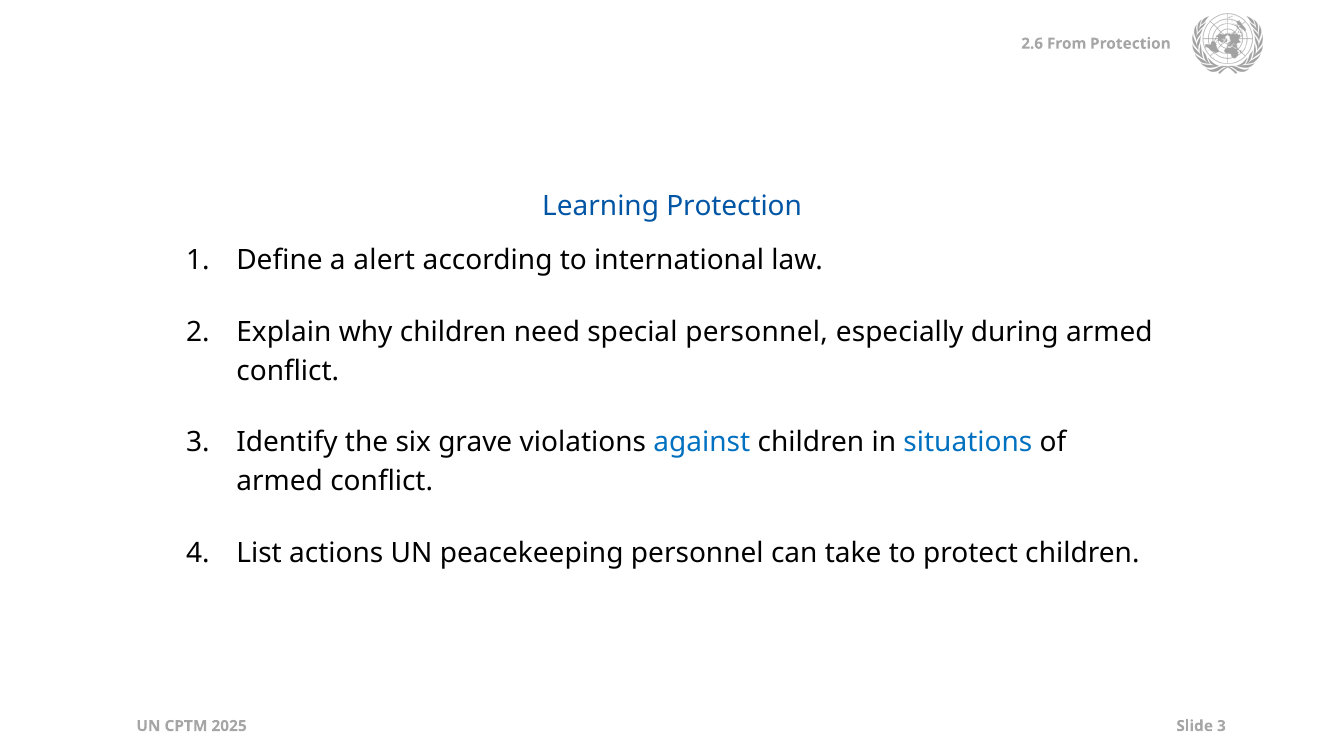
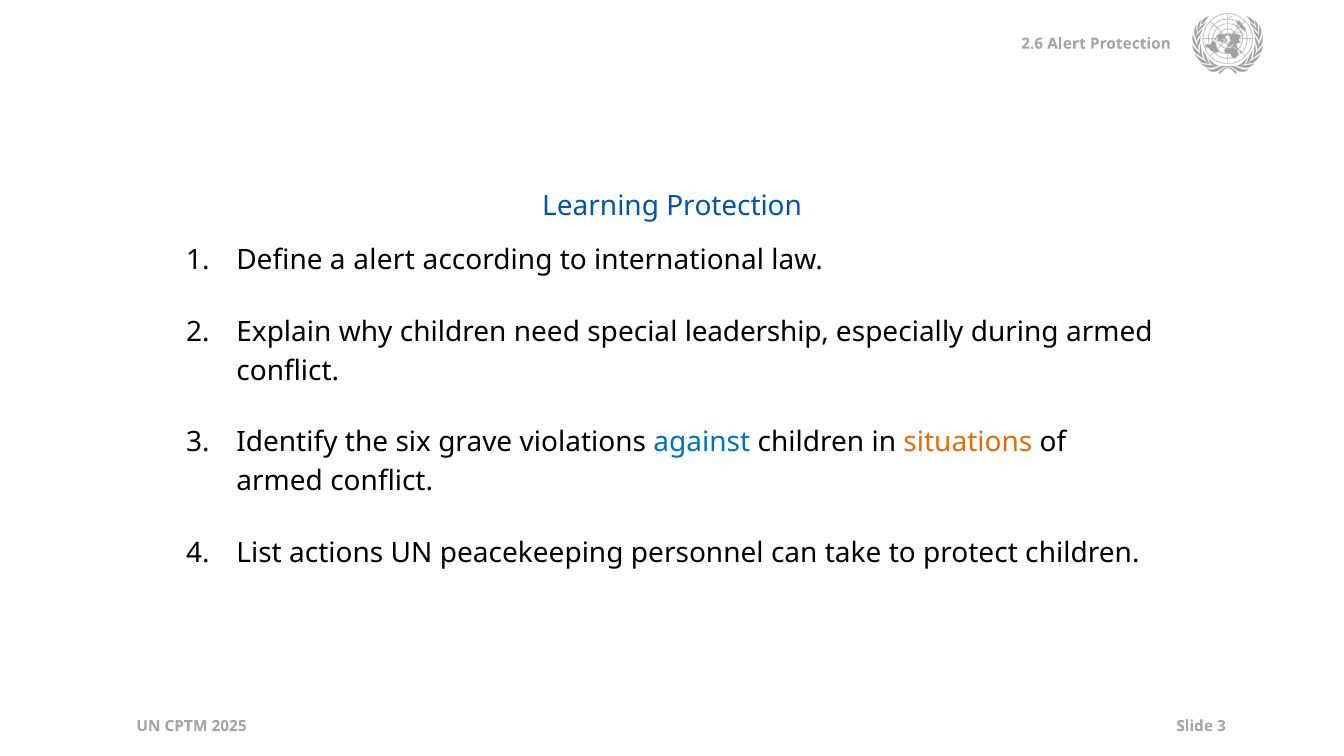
From: From -> Alert (1067, 44)
special personnel: personnel -> leadership (757, 332)
situations colour: blue -> orange (968, 443)
